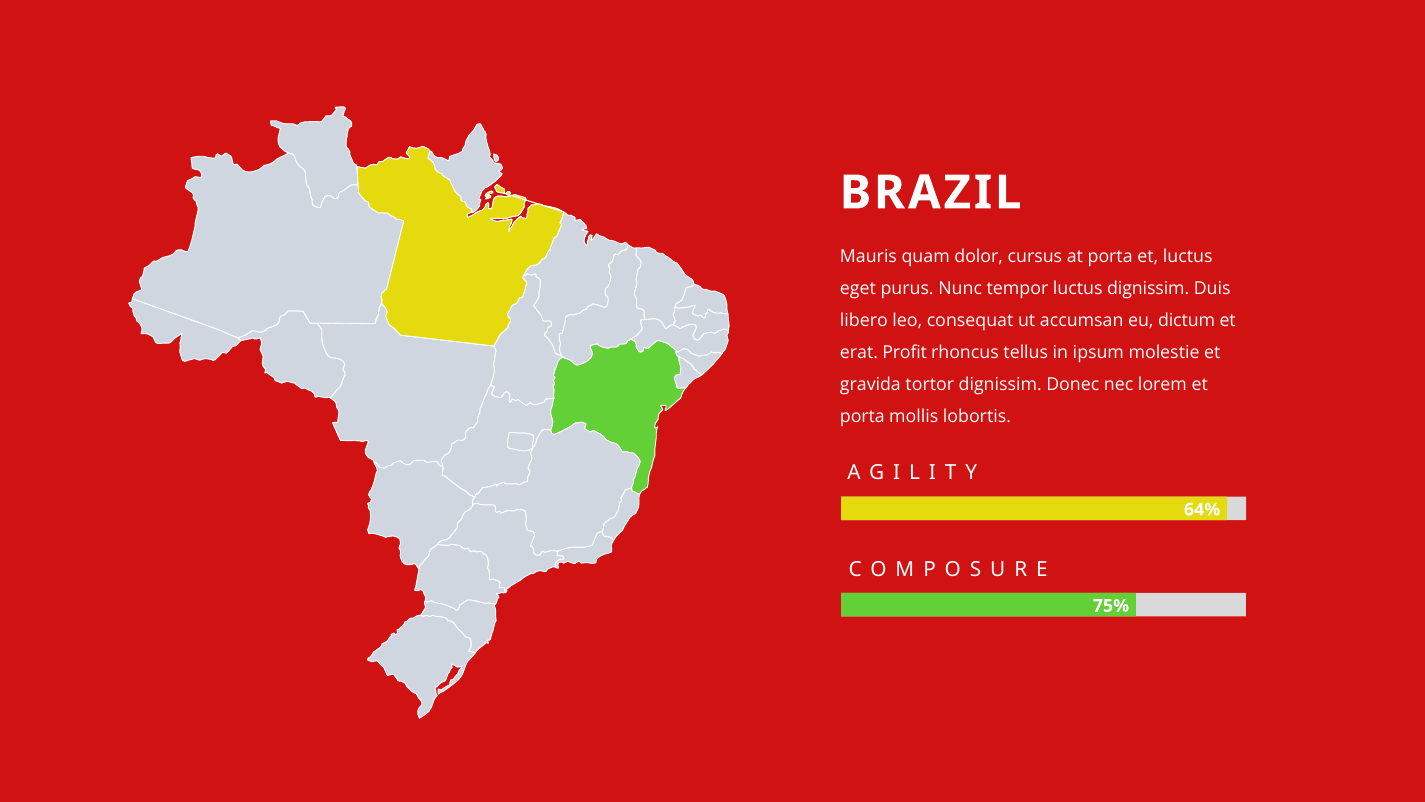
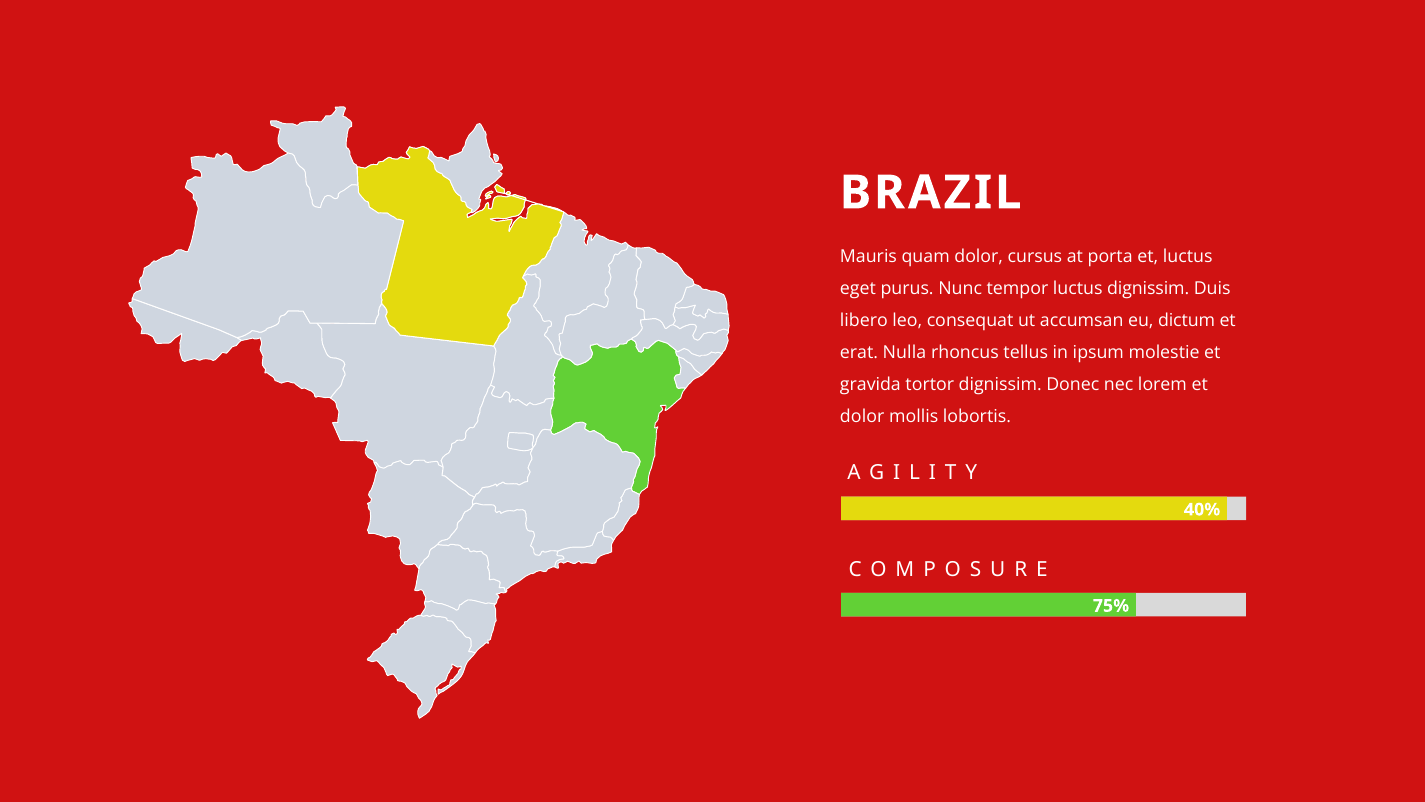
Profit: Profit -> Nulla (905, 352)
porta: porta -> dolor (862, 416)
64%: 64% -> 40% (1202, 509)
